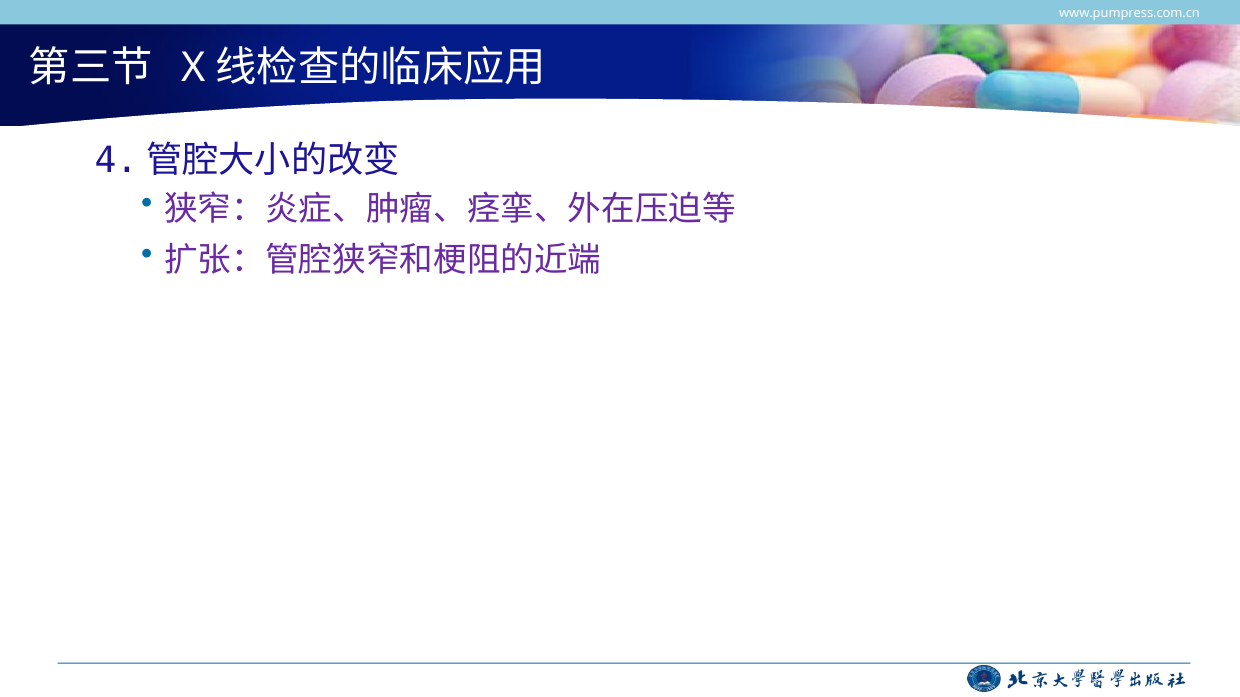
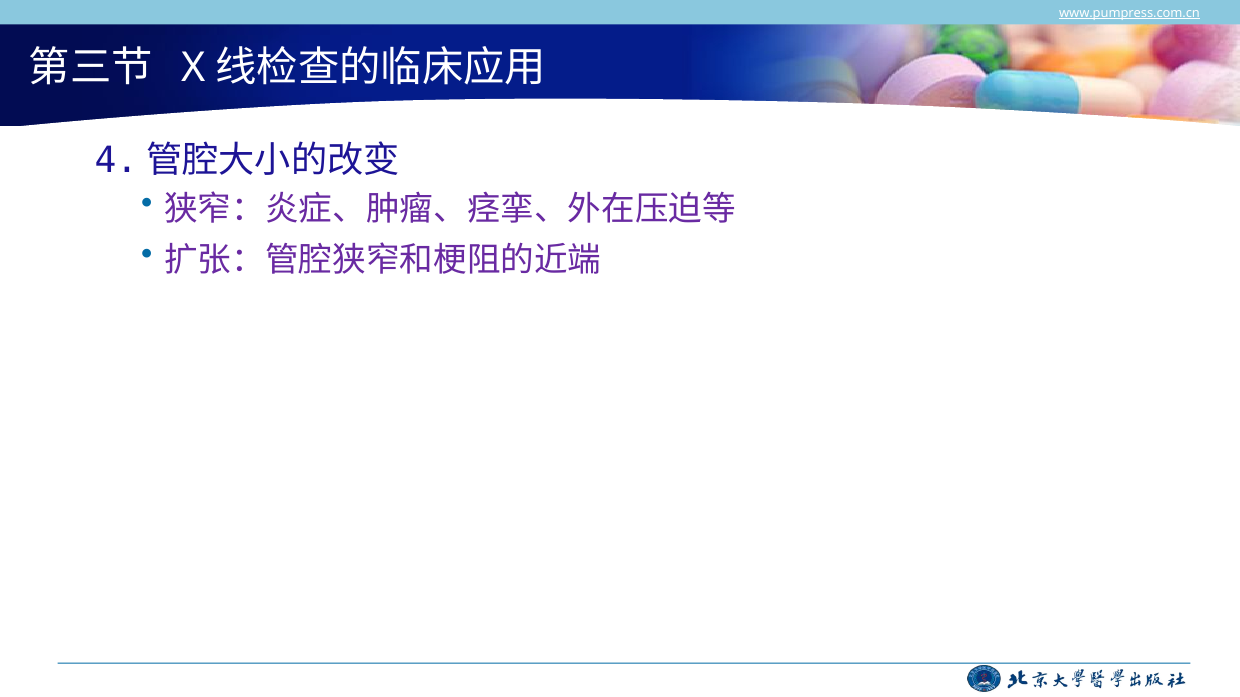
www.pumpress.com.cn underline: none -> present (1130, 13)
